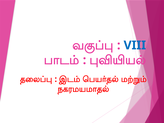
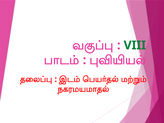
VIII colour: blue -> green (135, 45)
